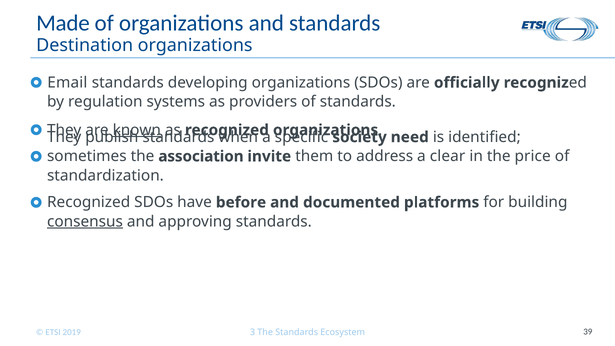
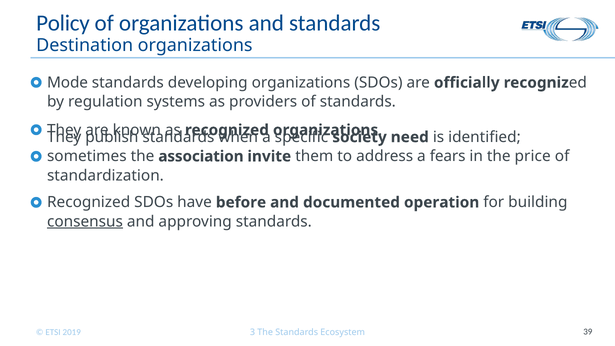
Made: Made -> Policy (63, 23)
Email: Email -> Mode (68, 83)
known underline: present -> none (137, 130)
clear: clear -> fears (448, 156)
platforms: platforms -> operation (442, 202)
